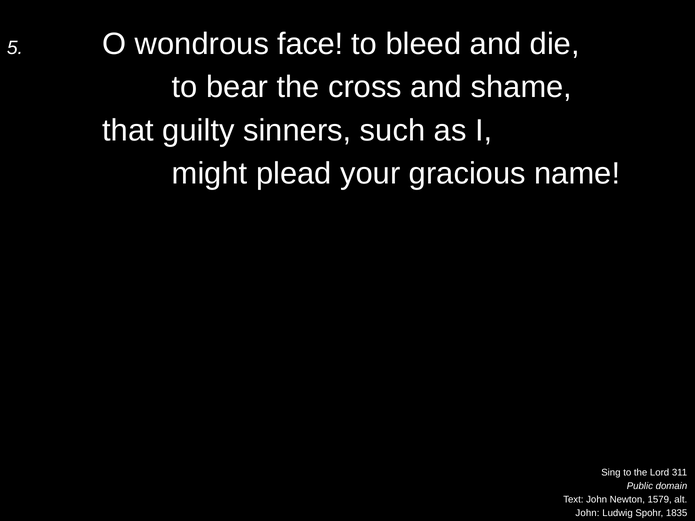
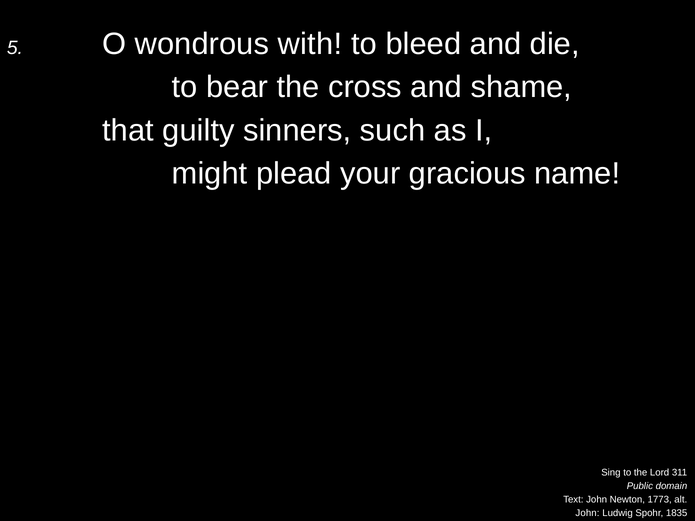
face: face -> with (310, 44)
1579: 1579 -> 1773 (660, 500)
